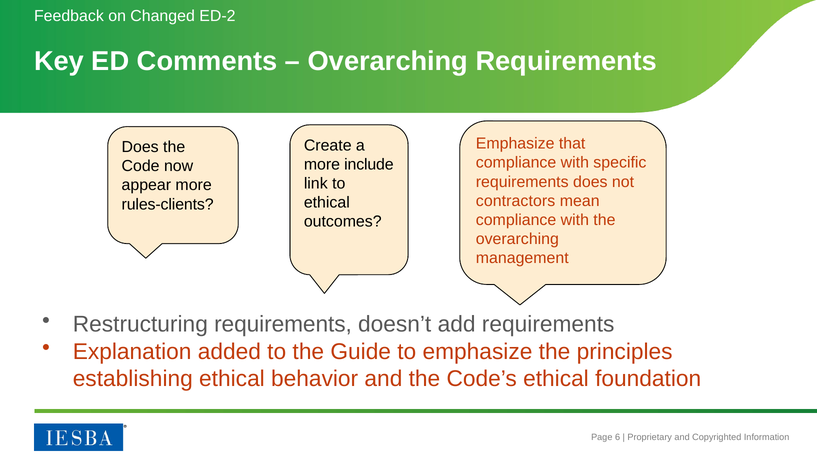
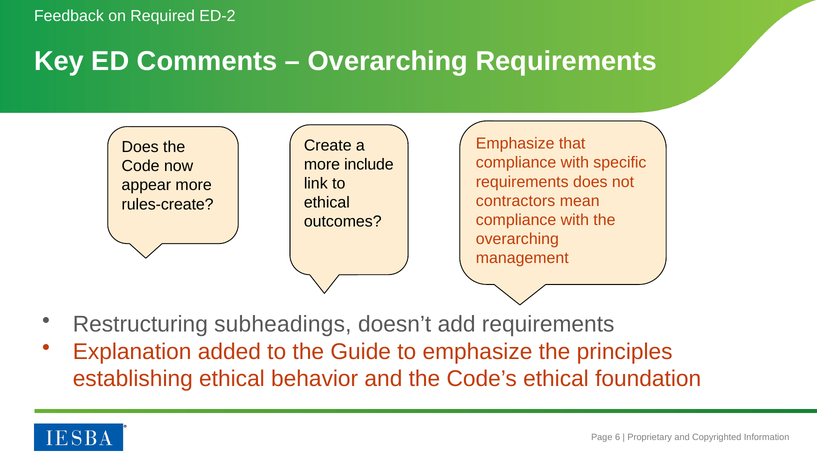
Changed: Changed -> Required (163, 16)
rules-clients: rules-clients -> rules-create (168, 204)
Restructuring requirements: requirements -> subheadings (283, 324)
